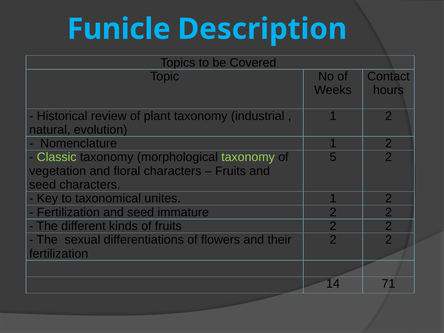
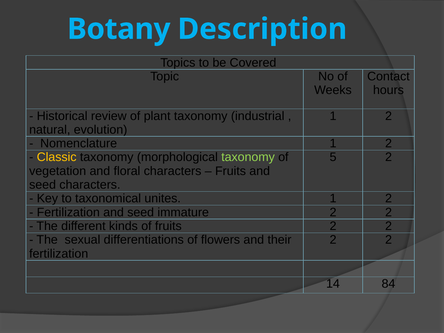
Funicle: Funicle -> Botany (119, 29)
Classic colour: light green -> yellow (57, 157)
71: 71 -> 84 (388, 284)
